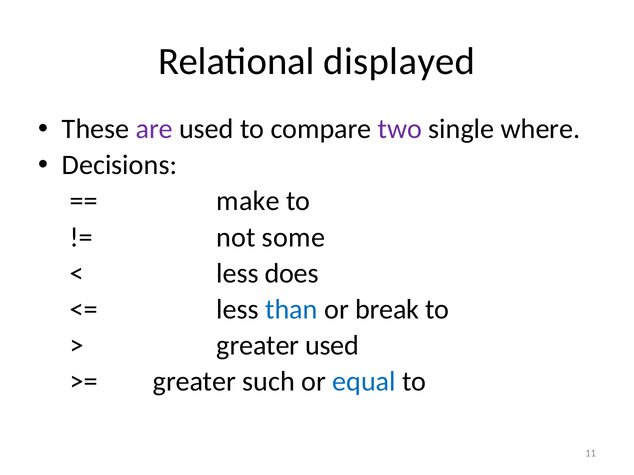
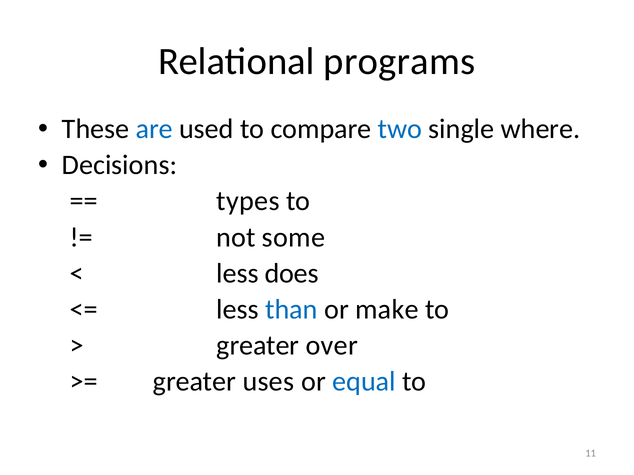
displayed: displayed -> programs (399, 61)
are colour: purple -> blue (154, 129)
two colour: purple -> blue (400, 129)
make: make -> types (248, 201)
break: break -> make (387, 310)
greater used: used -> over (332, 346)
such: such -> uses (268, 382)
